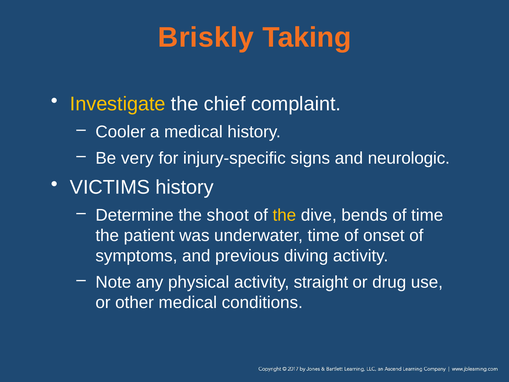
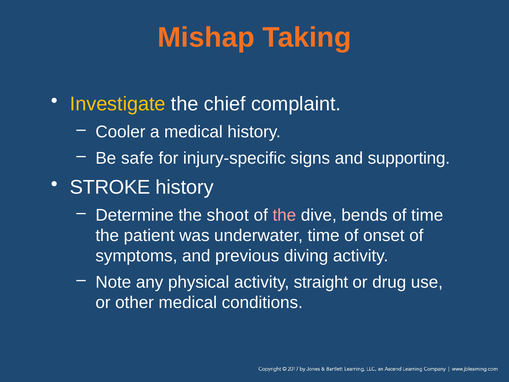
Briskly: Briskly -> Mishap (206, 37)
very: very -> safe (137, 158)
neurologic: neurologic -> supporting (409, 158)
VICTIMS: VICTIMS -> STROKE (110, 187)
the colour: yellow -> pink (284, 215)
